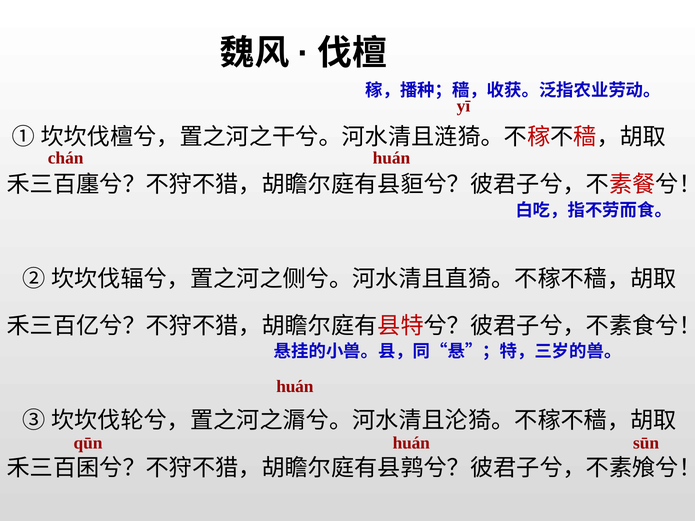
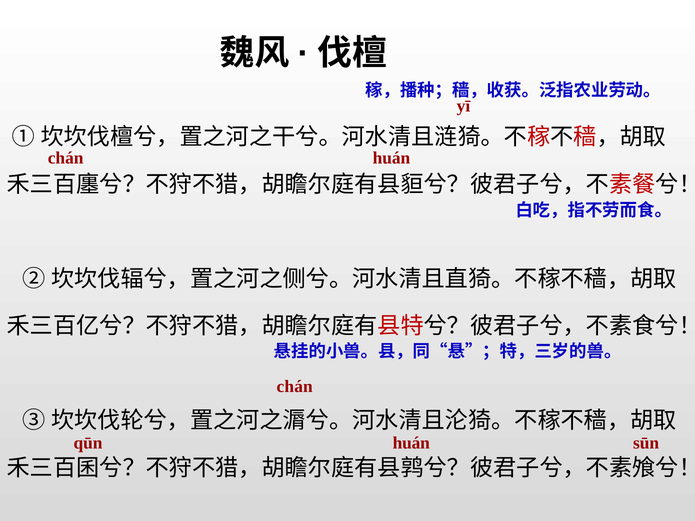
huán: huán -> chán (295, 387)
